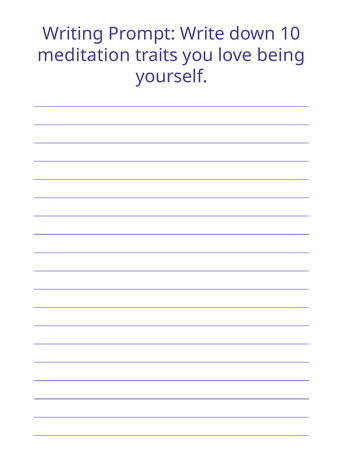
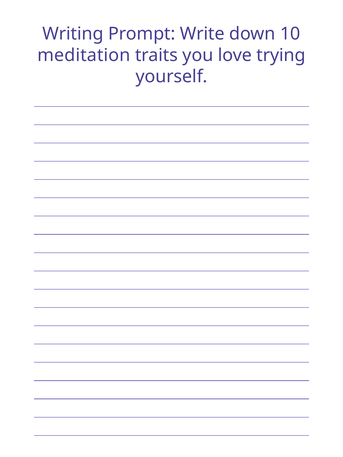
being: being -> trying (281, 55)
